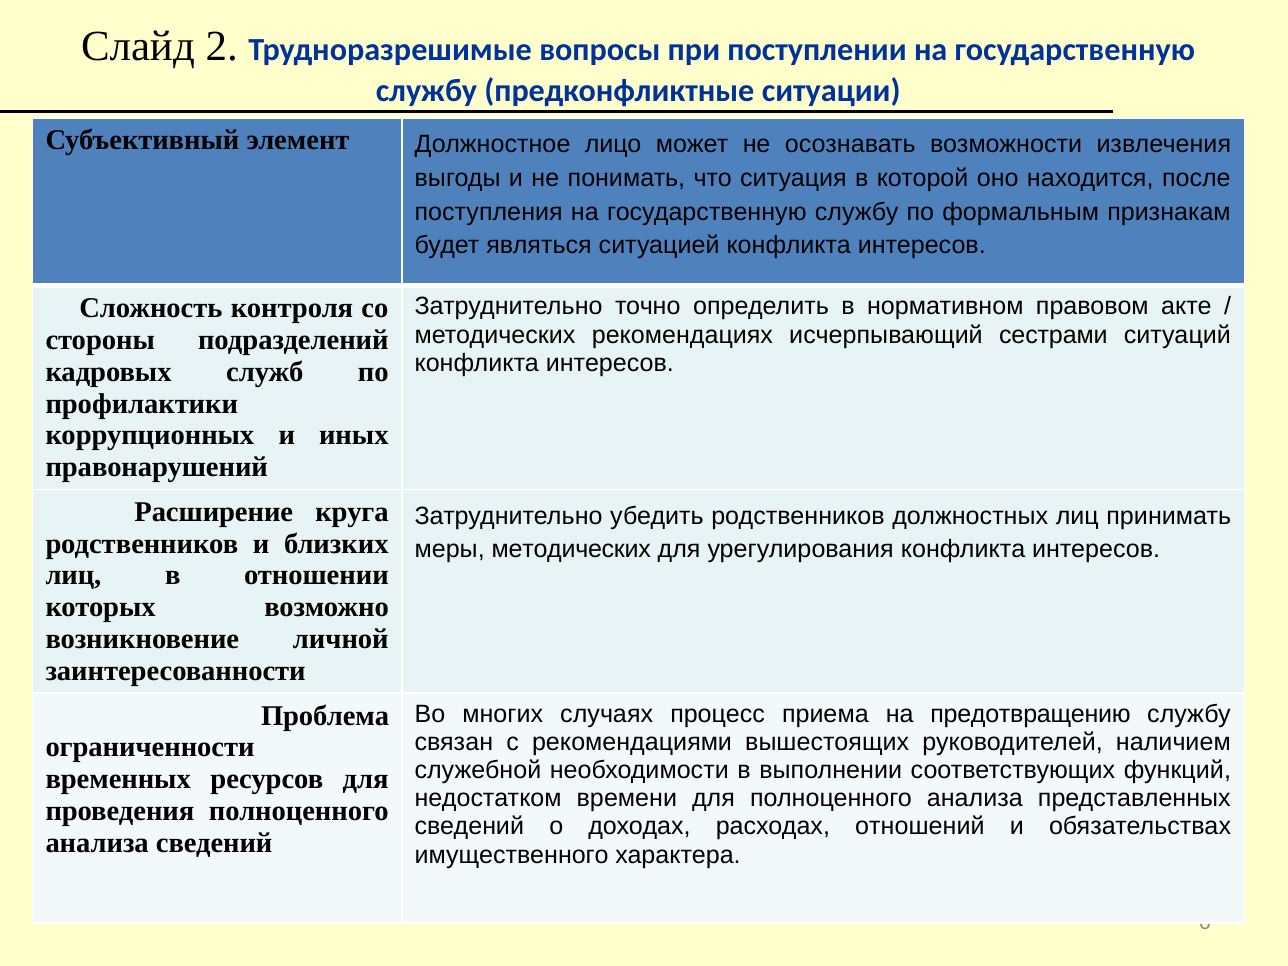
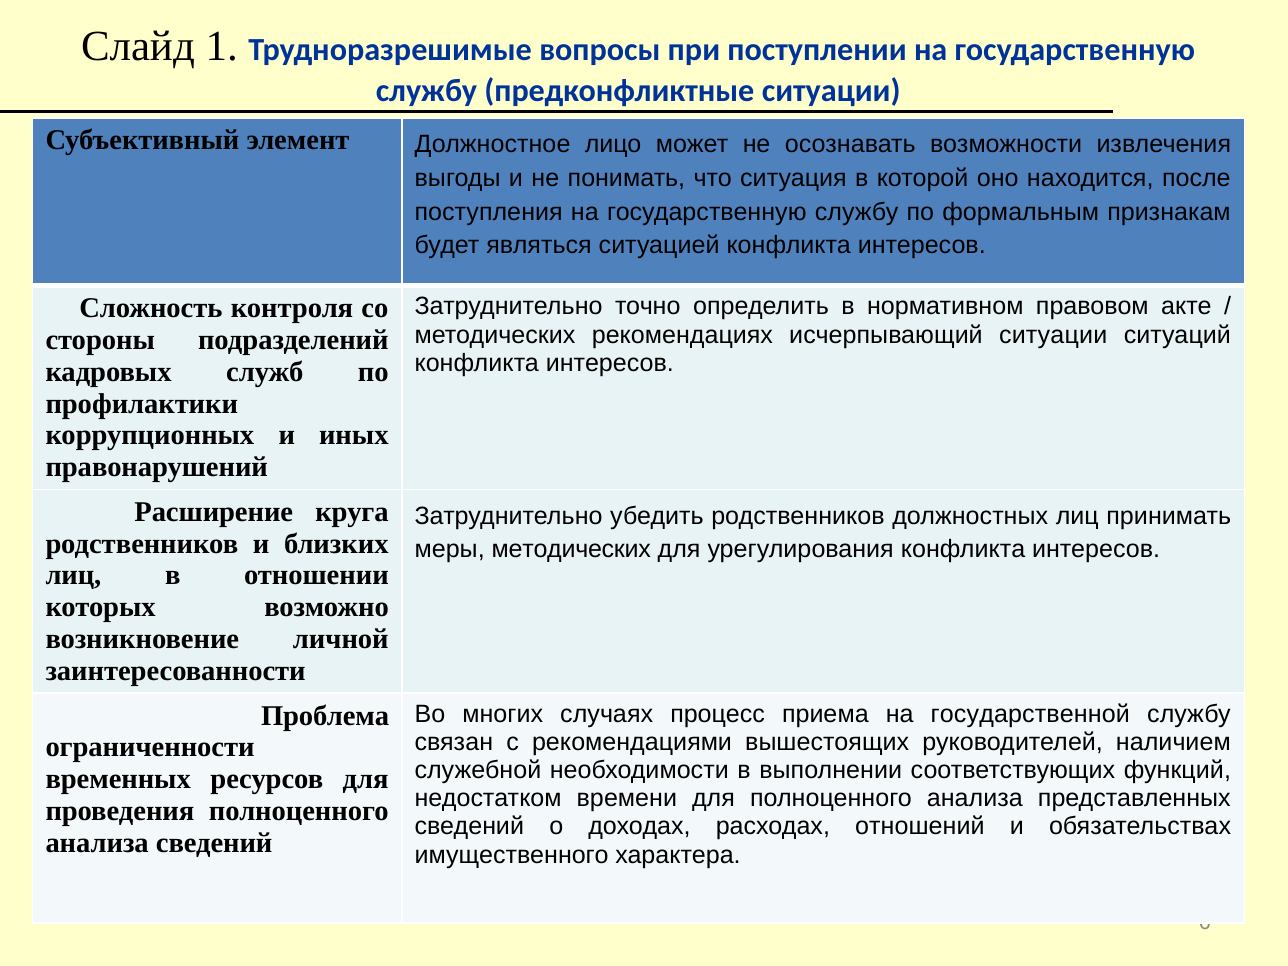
2: 2 -> 1 (222, 47)
исчерпывающий сестрами: сестрами -> ситуации (1053, 335)
предотвращению: предотвращению -> государственной (1030, 714)
